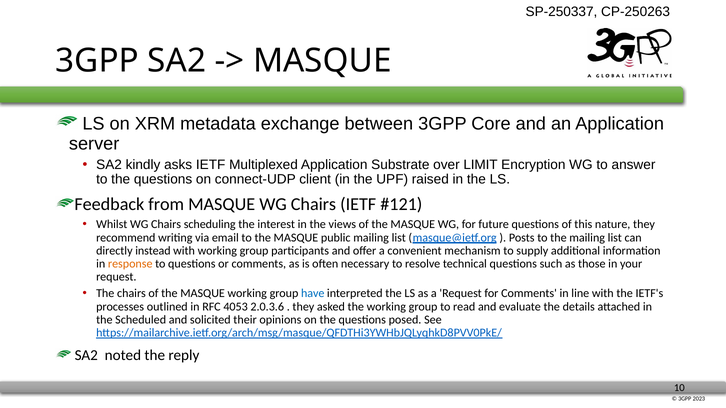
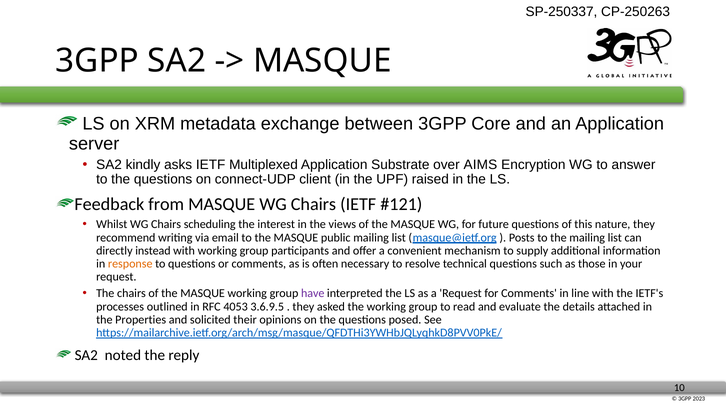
LIMIT: LIMIT -> AIMS (480, 165)
have colour: blue -> purple (313, 294)
2.0.3.6: 2.0.3.6 -> 3.6.9.5 (267, 307)
Scheduled: Scheduled -> Properties (141, 320)
